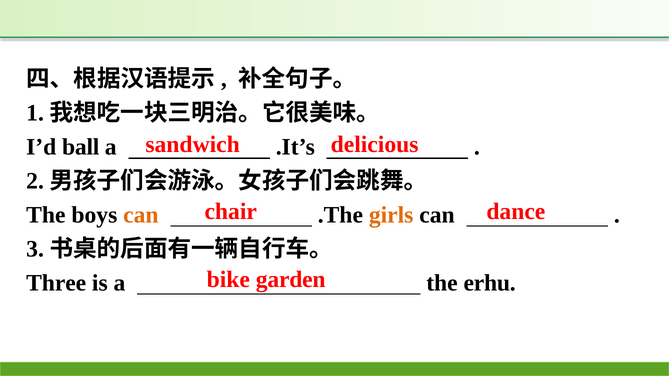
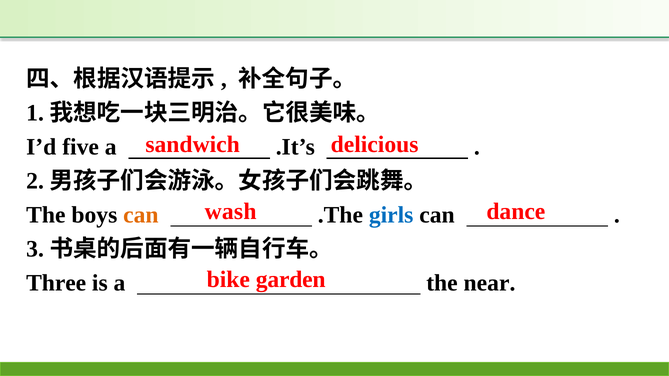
ball: ball -> five (81, 147)
chair: chair -> wash (231, 212)
girls colour: orange -> blue (391, 215)
erhu: erhu -> near (489, 283)
